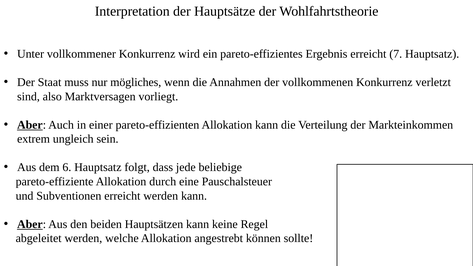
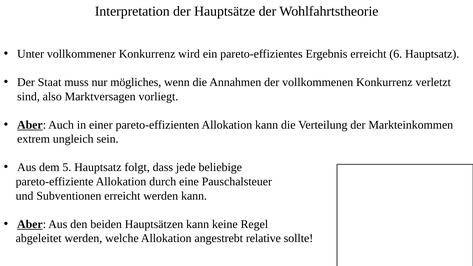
7: 7 -> 6 (396, 54)
6: 6 -> 5 (67, 167)
können: können -> relative (263, 238)
